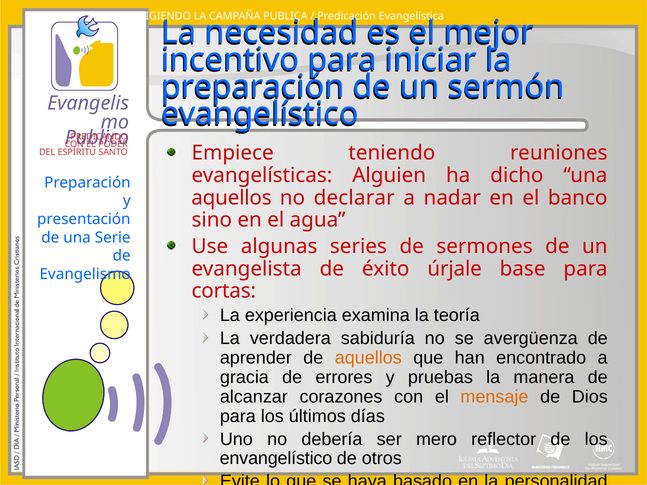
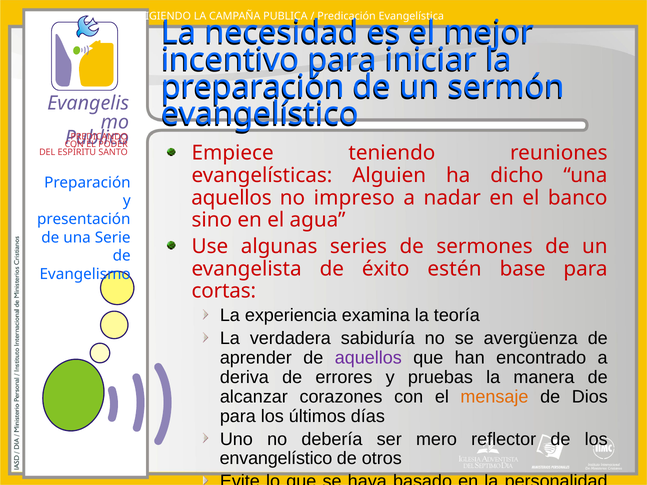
declarar: declarar -> impreso (354, 198)
úrjale: úrjale -> estén (454, 269)
aquellos colour: orange -> purple (368, 358)
gracia: gracia -> deriva (244, 378)
